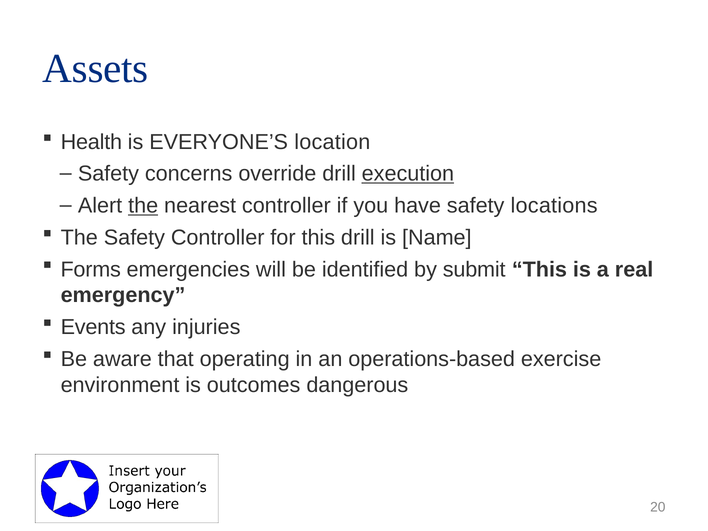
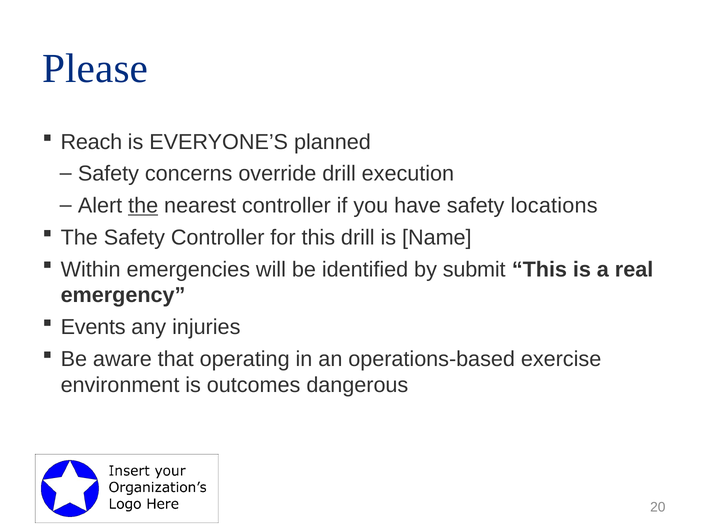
Assets: Assets -> Please (95, 68)
Health: Health -> Reach (91, 142)
location: location -> planned (332, 142)
execution underline: present -> none (408, 174)
Forms: Forms -> Within (91, 269)
